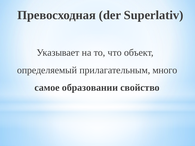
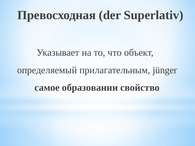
много: много -> jünger (165, 70)
